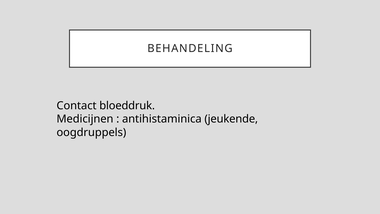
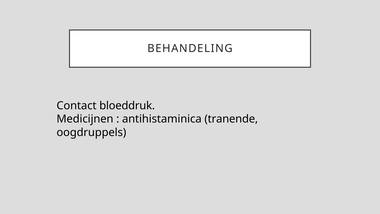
jeukende: jeukende -> tranende (231, 119)
